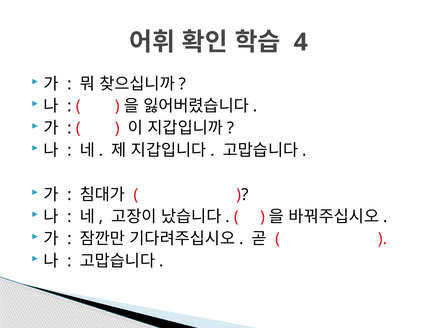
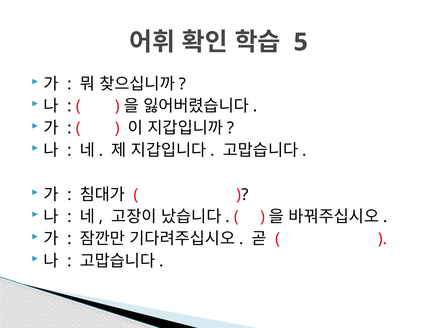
4: 4 -> 5 (301, 42)
